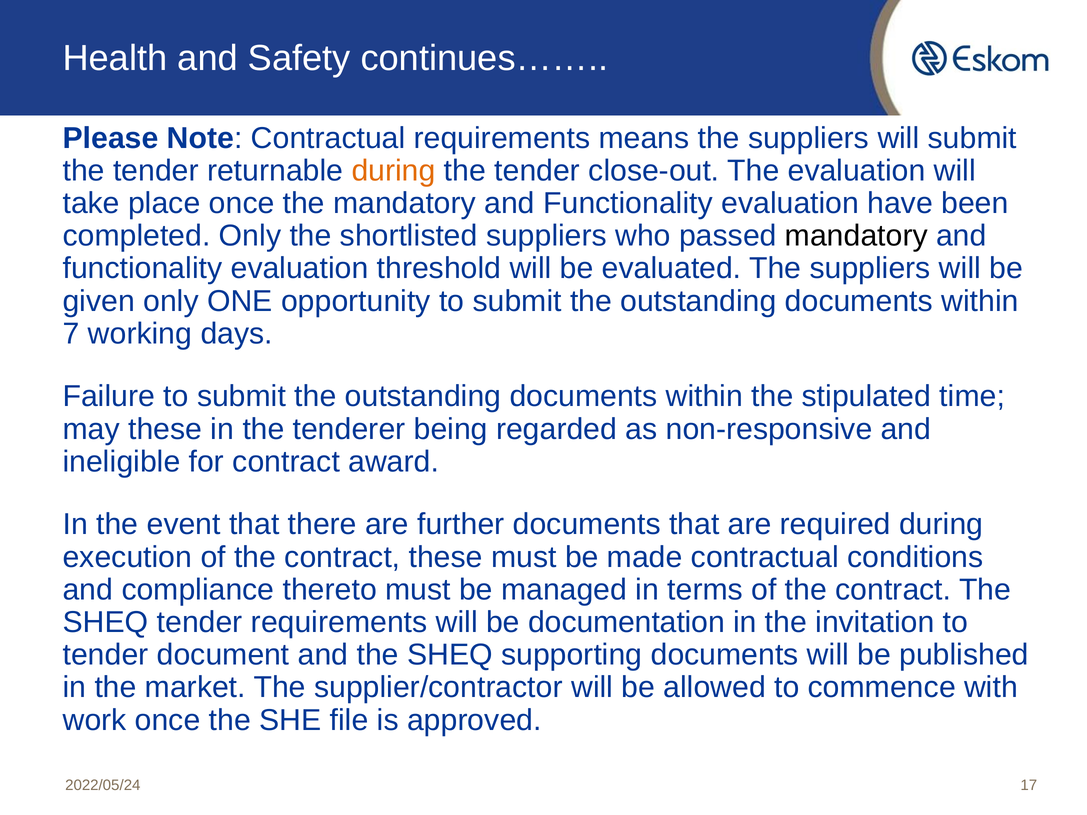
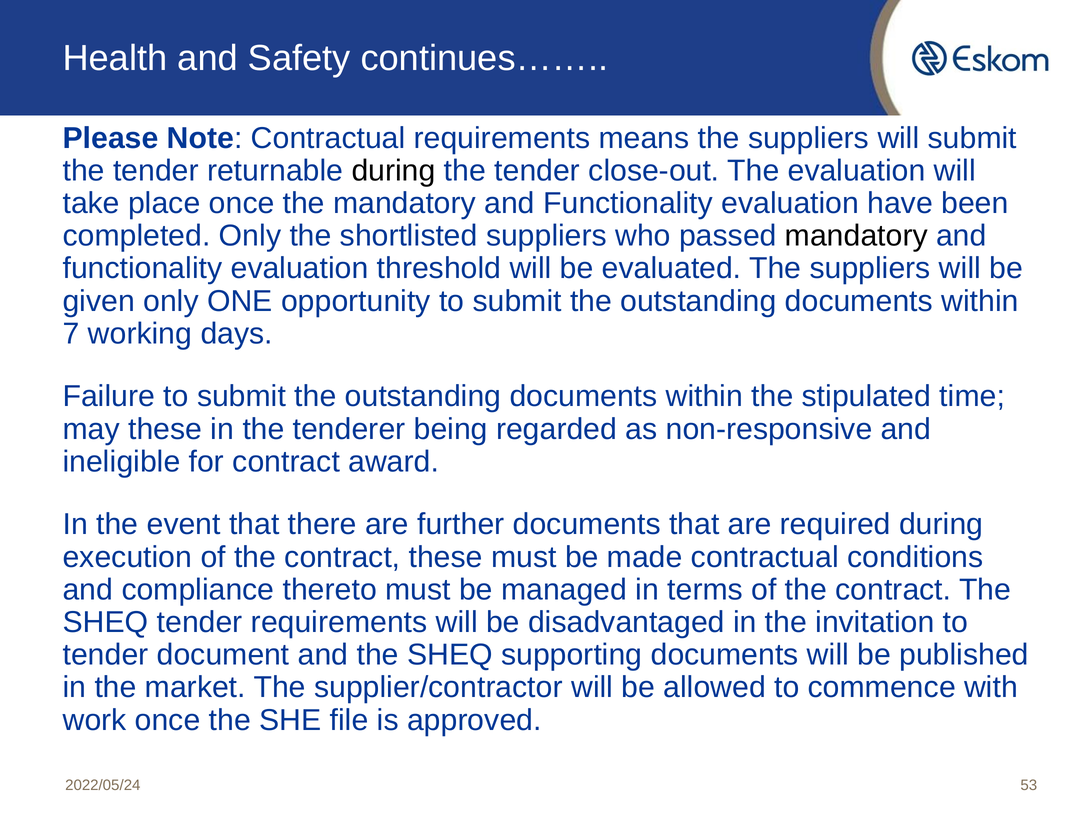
during colour: orange -> black (394, 171)
documentation: documentation -> disadvantaged (626, 623)
17: 17 -> 53 (1029, 786)
